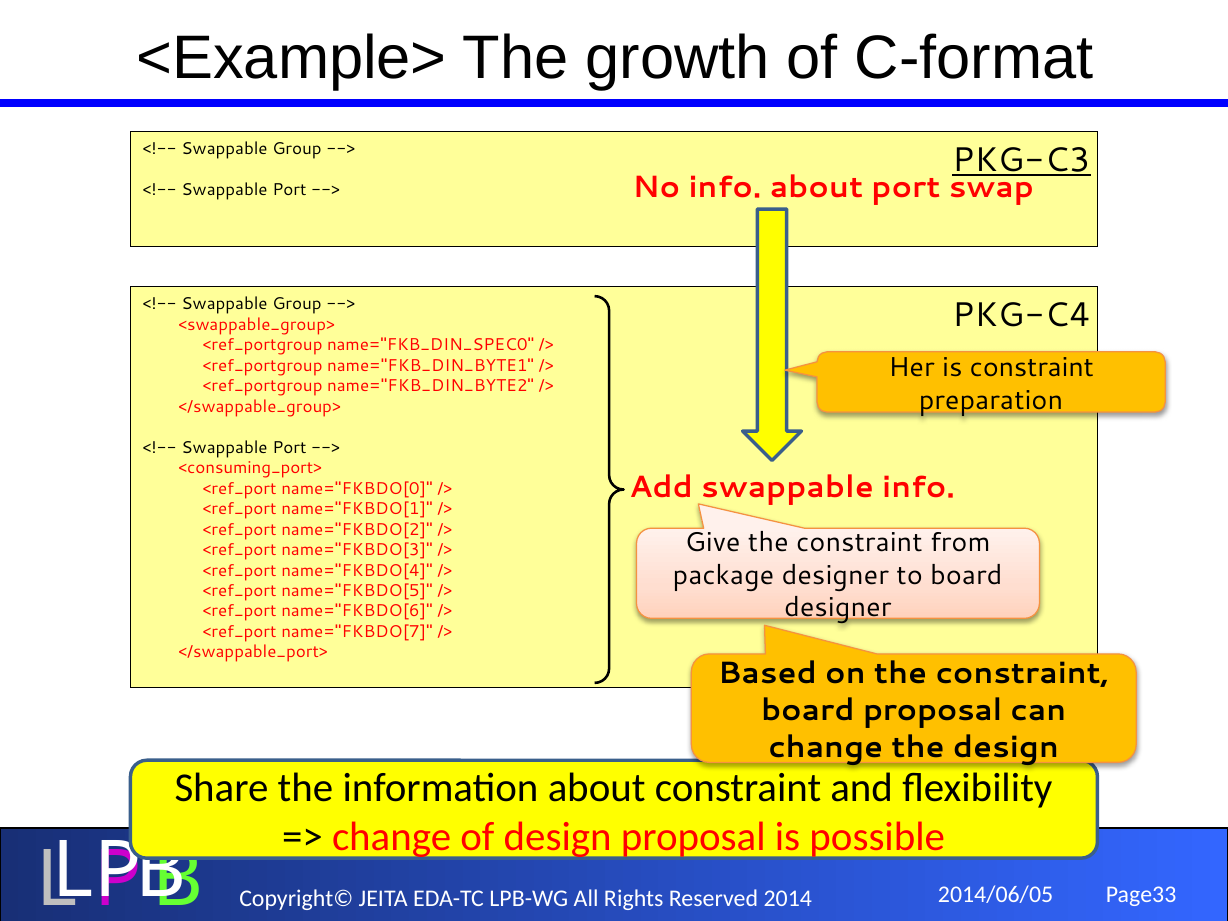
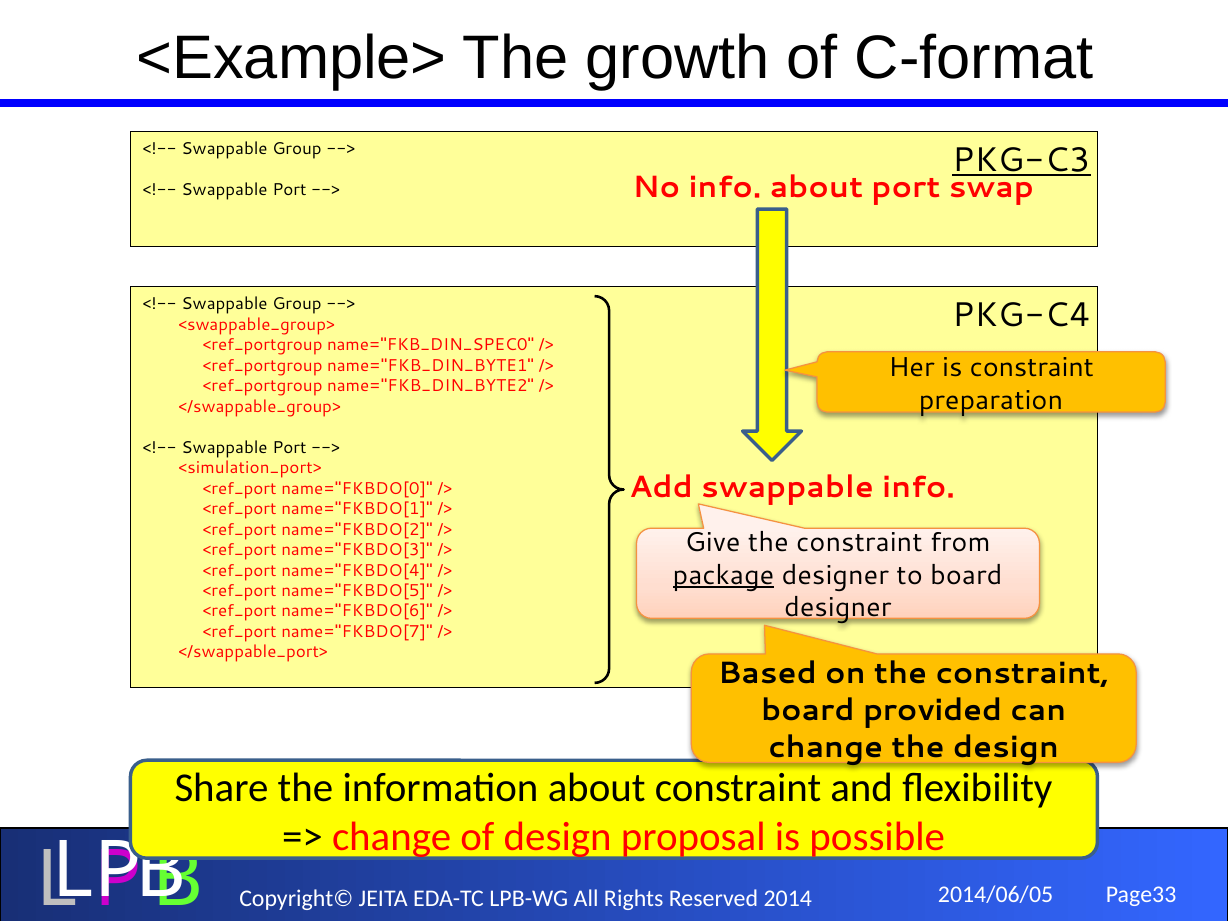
<consuming_port>: <consuming_port> -> <simulation_port> (250, 468)
package underline: none -> present (724, 575)
board proposal: proposal -> provided (933, 710)
